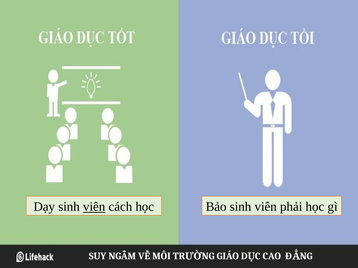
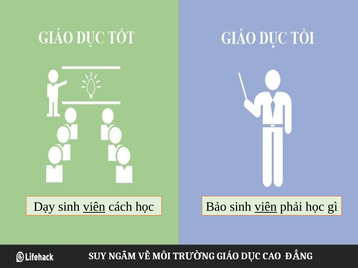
viên underline: none -> present (266, 207)
